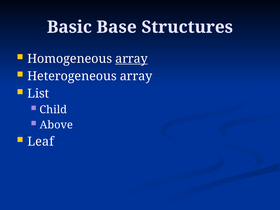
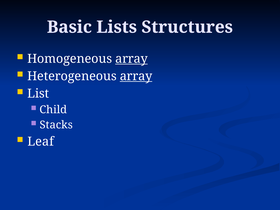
Base: Base -> Lists (117, 27)
array underline: none -> present (136, 76)
Above: Above -> Stacks (56, 125)
